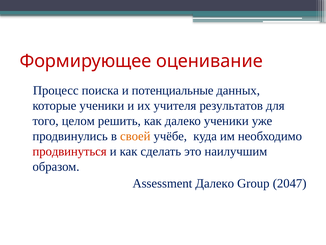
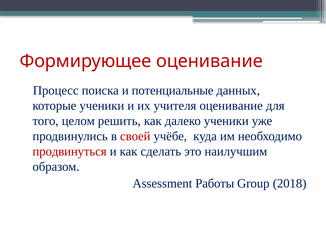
учителя результатов: результатов -> оценивание (231, 106)
своей colour: orange -> red (135, 136)
Assessment Далеко: Далеко -> Работы (215, 183)
2047: 2047 -> 2018 (290, 183)
